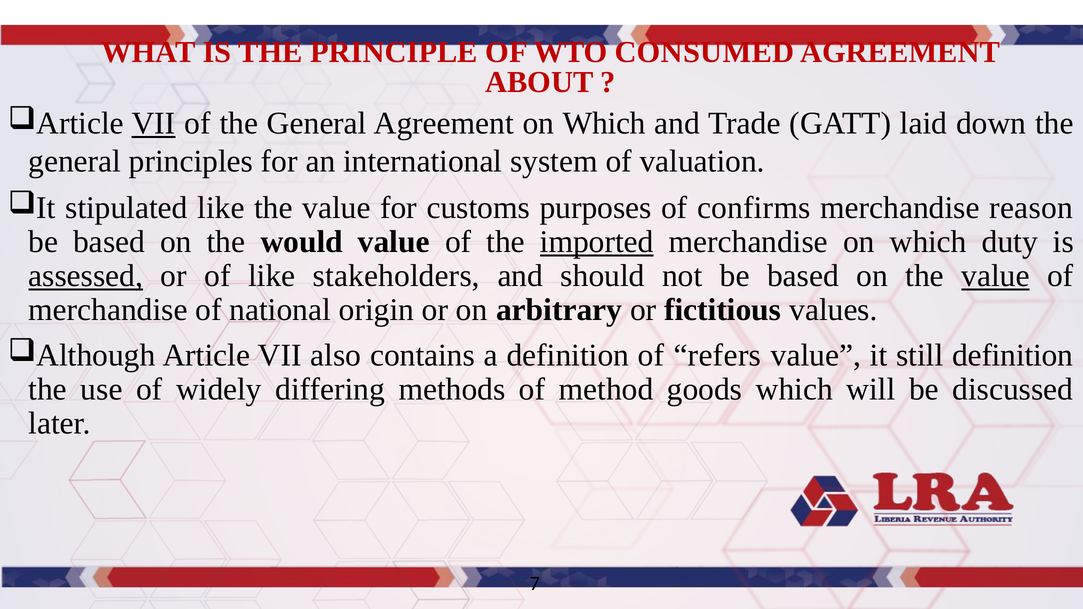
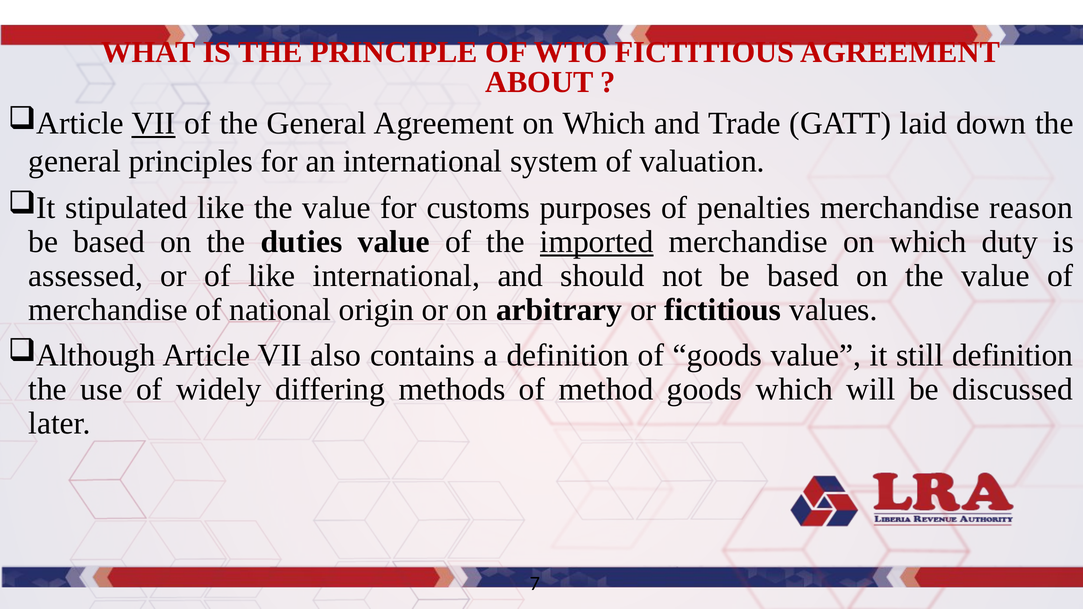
WTO CONSUMED: CONSUMED -> FICTITIOUS (704, 52)
confirms: confirms -> penalties (754, 208)
would: would -> duties (302, 242)
assessed underline: present -> none (86, 276)
like stakeholders: stakeholders -> international (396, 276)
value underline: present -> none (996, 276)
of refers: refers -> goods (718, 355)
